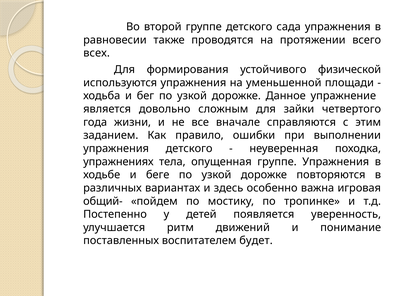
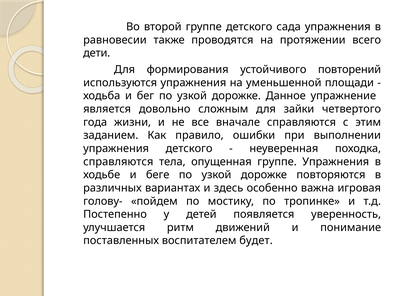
всех: всех -> дети (97, 53)
физической: физической -> повторений (350, 69)
упражнениях: упражнениях -> справляются (118, 161)
общий-: общий- -> голову- (103, 201)
